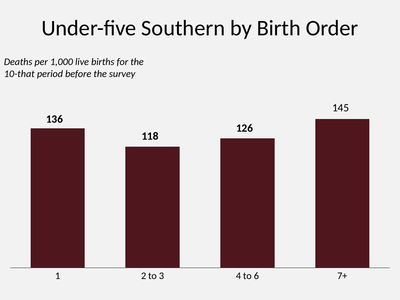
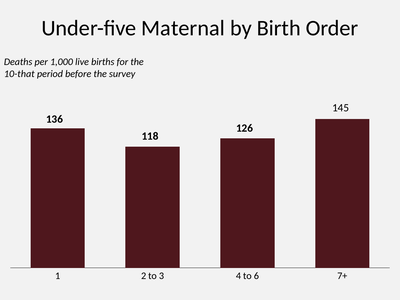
Southern: Southern -> Maternal (183, 28)
